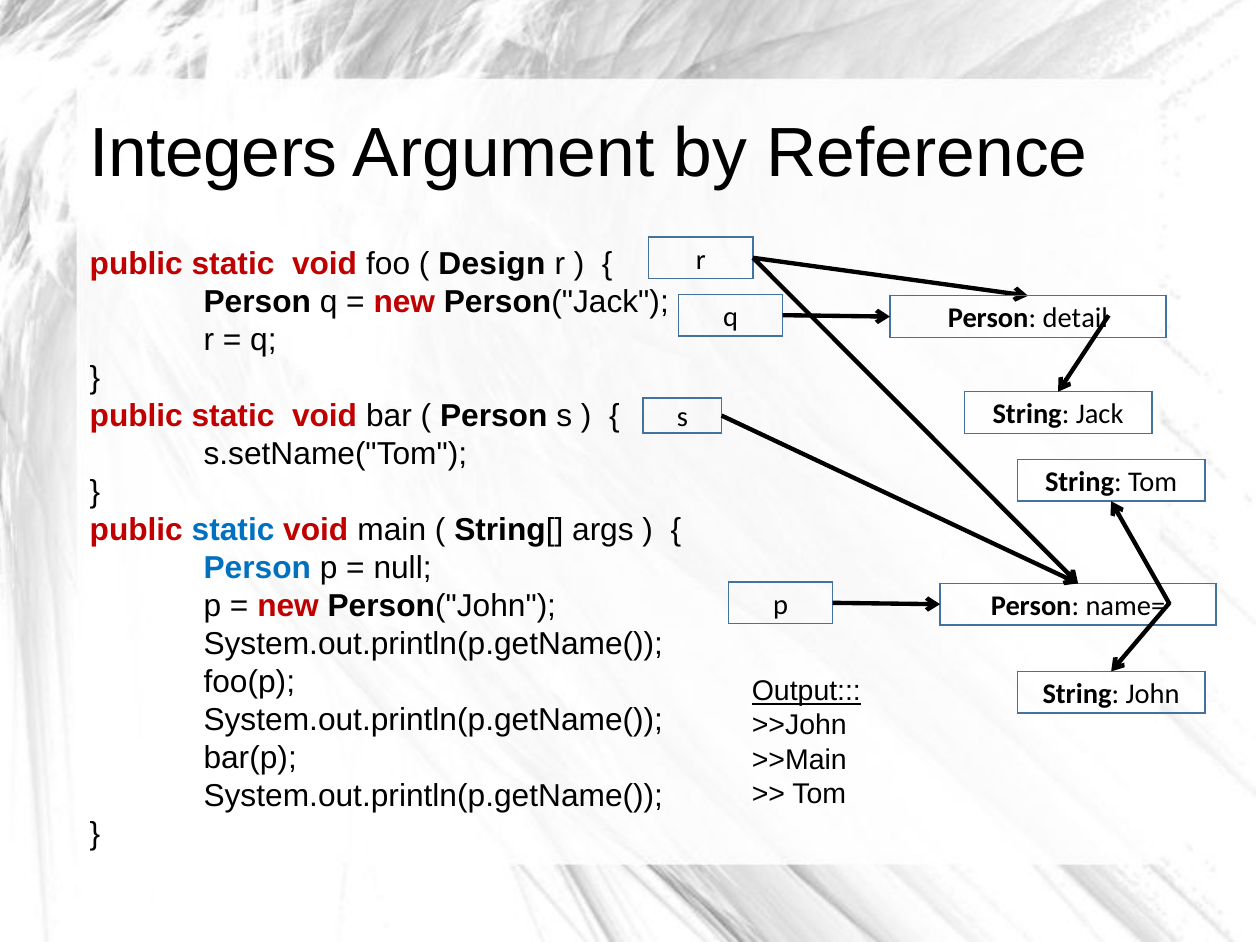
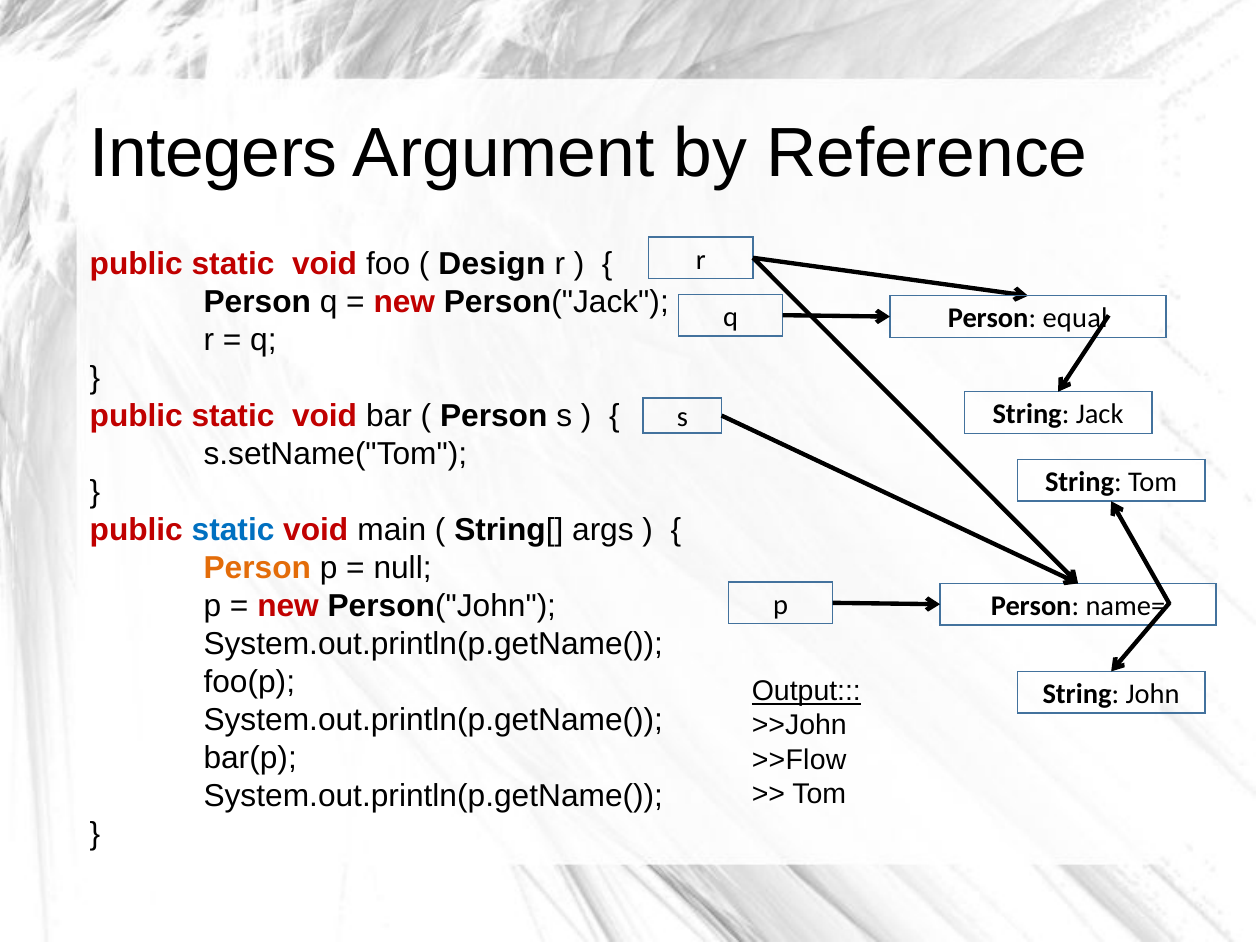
detail: detail -> equal (1075, 319)
Person colour: blue -> orange (257, 568)
>>Main: >>Main -> >>Flow (799, 760)
